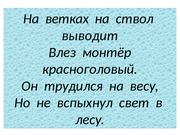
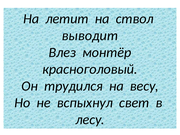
ветках: ветках -> летит (67, 19)
